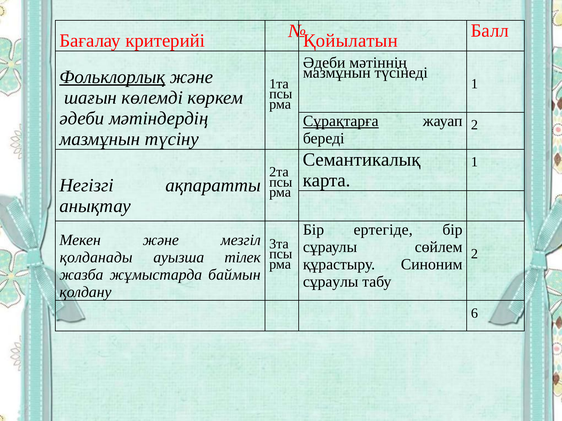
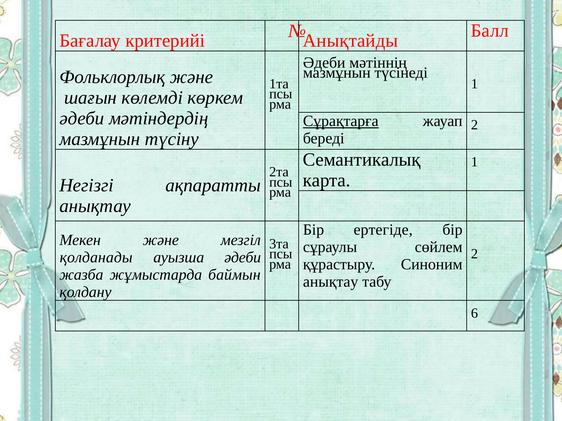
Қойылатын: Қойылатын -> Анықтайды (351, 41)
Фольклорлық underline: present -> none (112, 77)
ауызша тілек: тілек -> әдеби (243, 258)
сұраулы: сұраулы -> анықтау (331, 282)
